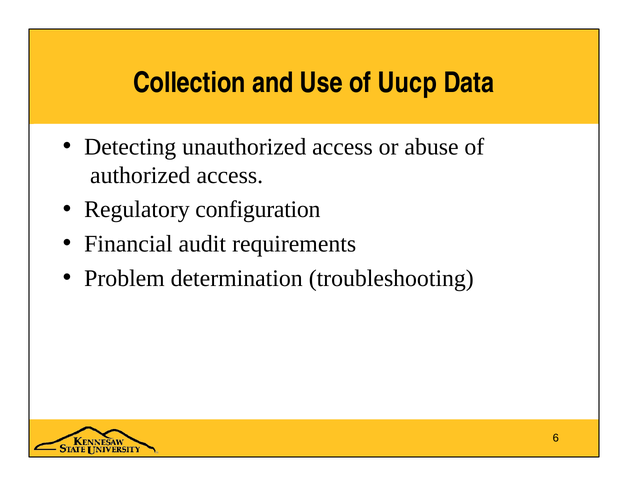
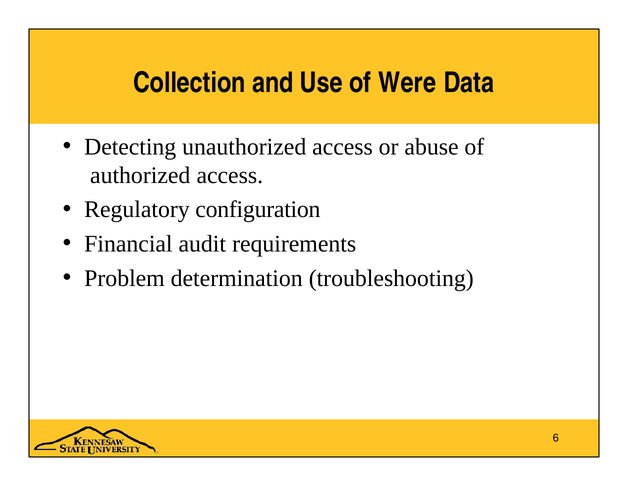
Uucp: Uucp -> Were (407, 83)
